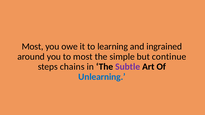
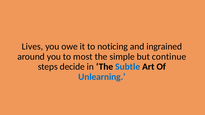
Most: Most -> Lives (32, 47)
learning: learning -> noticing (113, 47)
chains: chains -> decide (72, 67)
Subtle colour: purple -> blue (128, 67)
